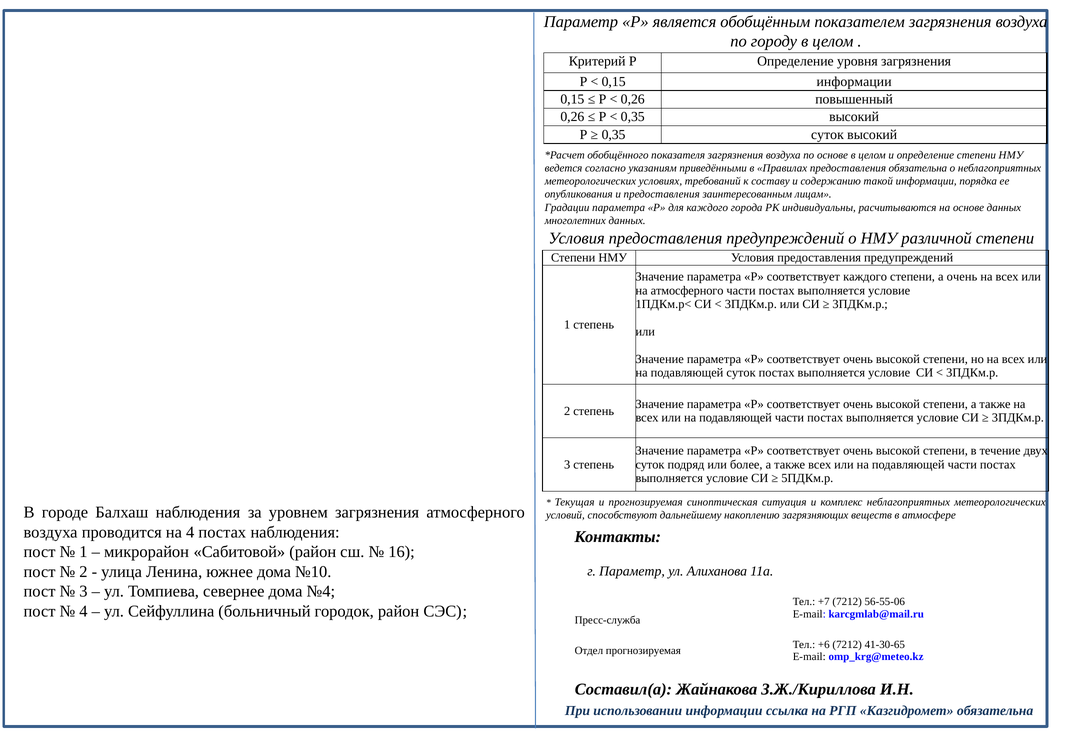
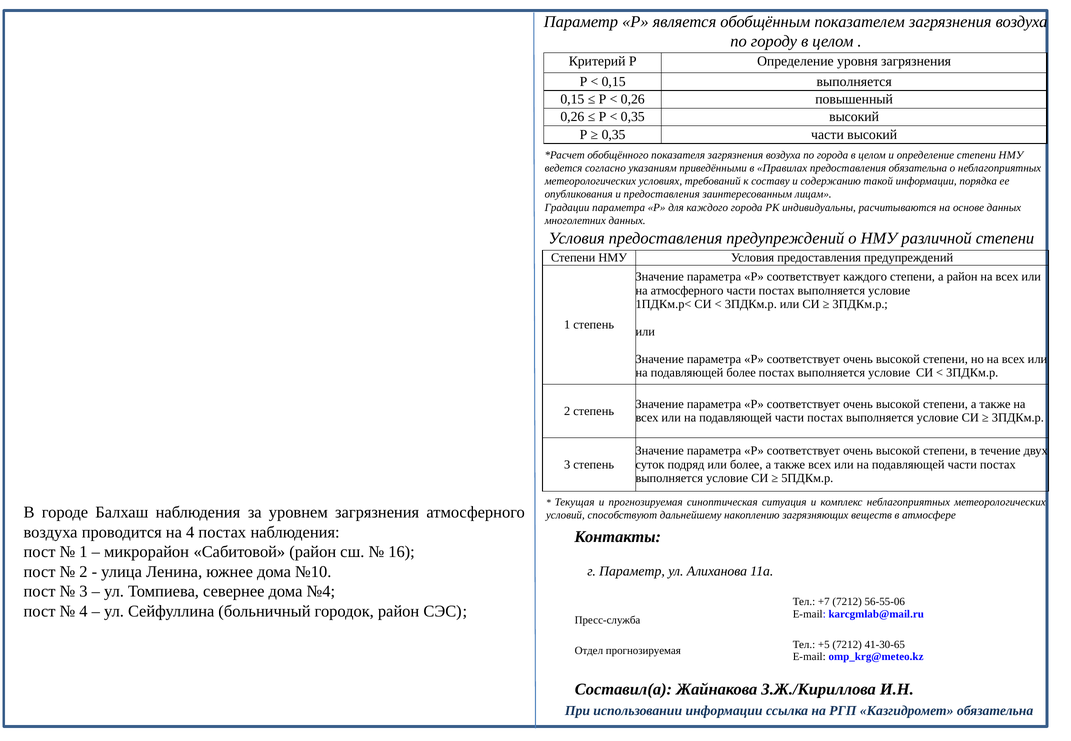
0,15 информации: информации -> выполняется (854, 82)
0,35 суток: суток -> части (827, 135)
по основе: основе -> города (833, 155)
а очень: очень -> район (962, 277)
подавляющей суток: суток -> более (741, 373)
+6: +6 -> +5 (824, 645)
